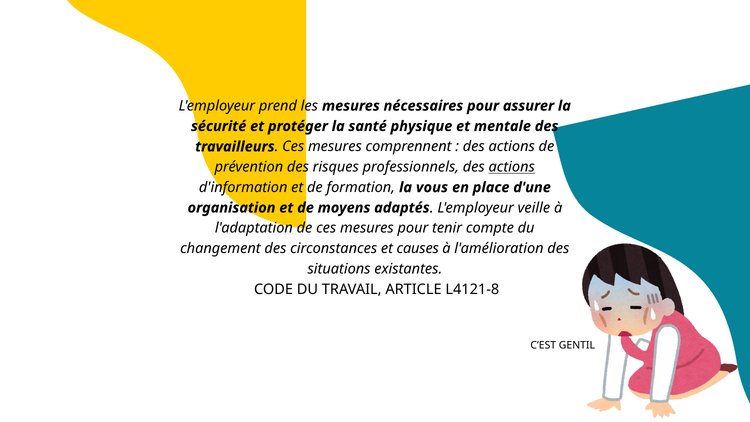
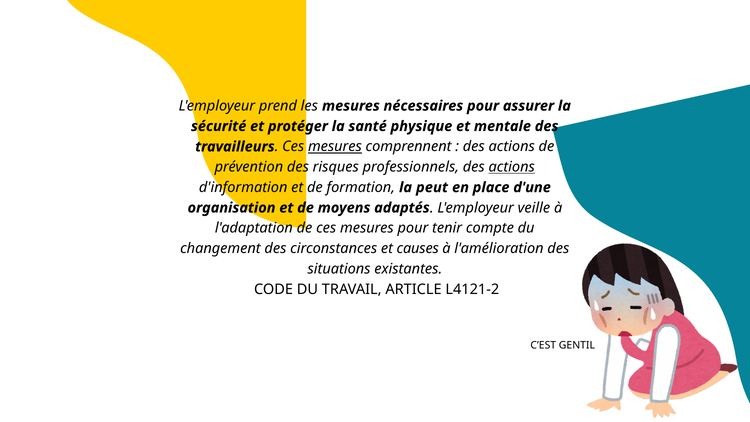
mesures underline: none -> present (335, 147)
vous: vous -> peut (432, 187)
L4121-8: L4121-8 -> L4121-2 (472, 289)
